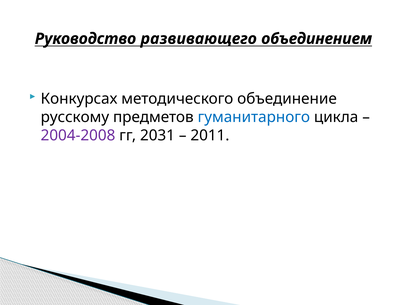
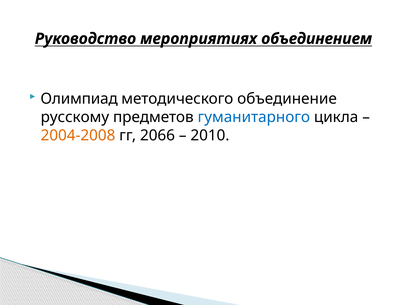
развивающего: развивающего -> мероприятиях (199, 39)
Конкурсах: Конкурсах -> Олимпиад (79, 99)
2004-2008 colour: purple -> orange (78, 135)
2031: 2031 -> 2066 (157, 135)
2011: 2011 -> 2010 (210, 135)
